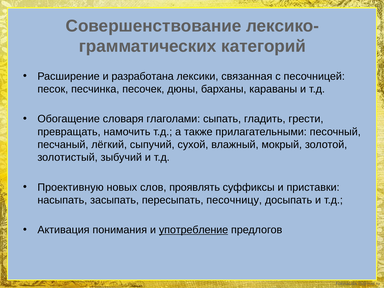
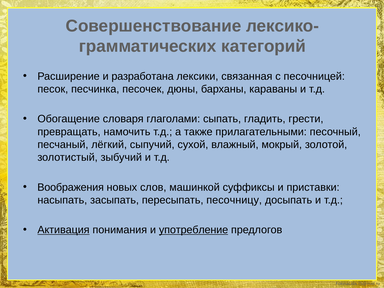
Проективную: Проективную -> Воображения (71, 187)
проявлять: проявлять -> машинкой (195, 187)
Активация underline: none -> present (63, 230)
